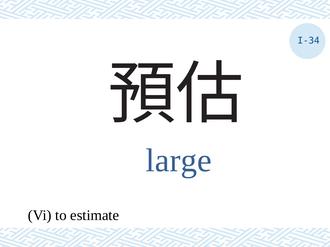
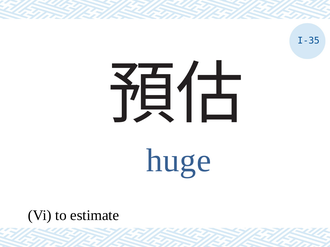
I-34: I-34 -> I-35 (309, 41)
large: large -> huge (179, 161)
